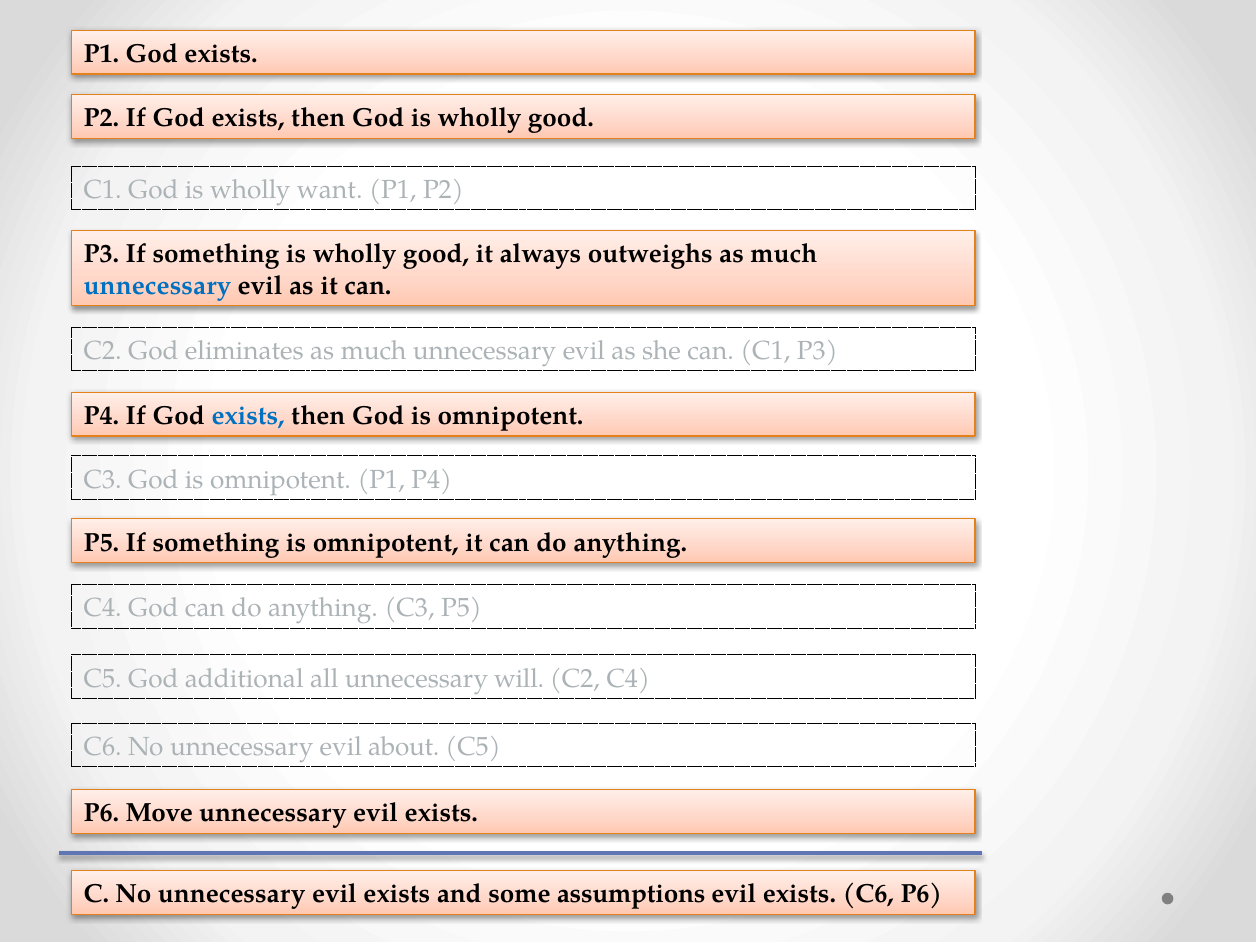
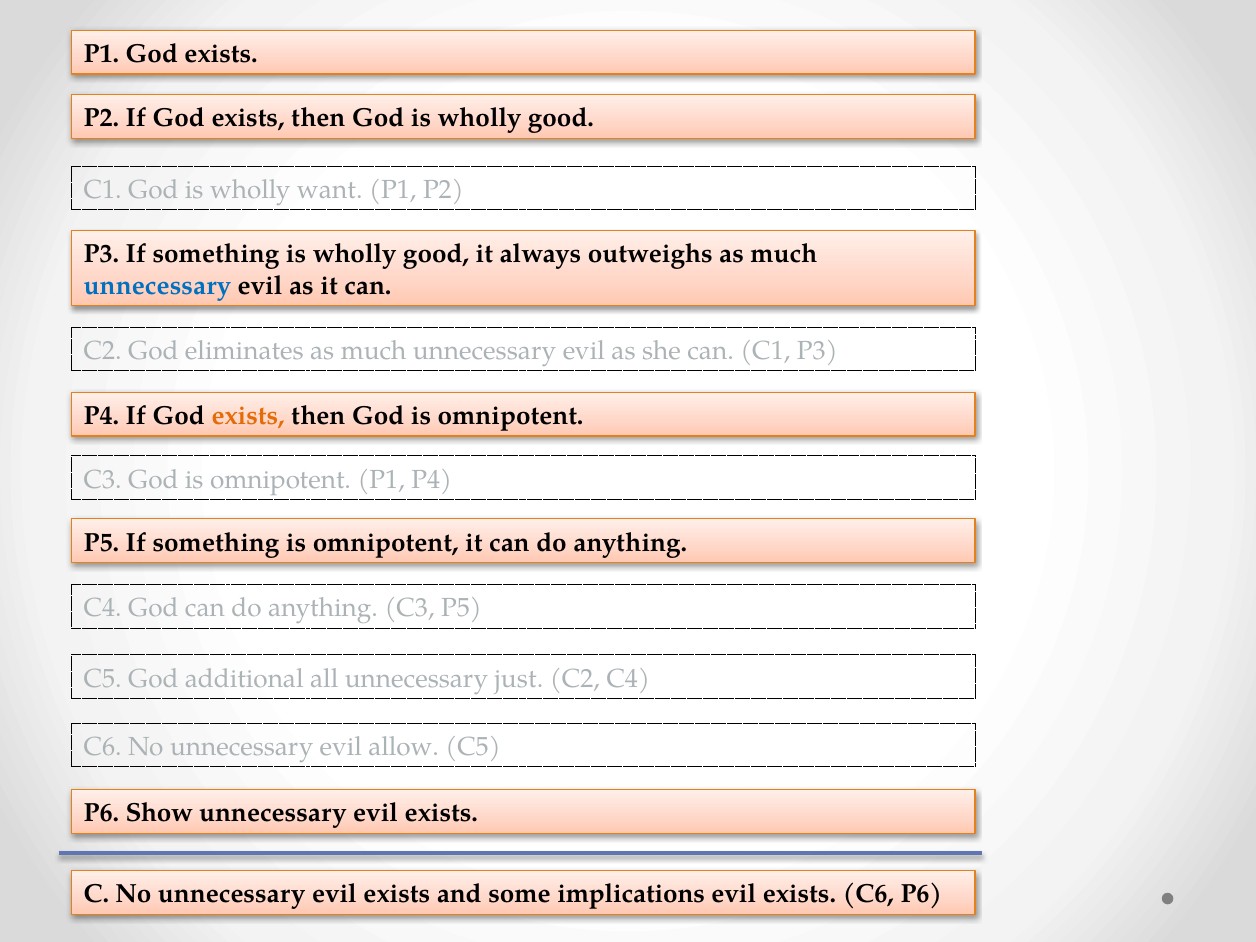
exists colour: blue -> orange (248, 416)
will: will -> just (519, 679)
about: about -> allow (404, 747)
Move: Move -> Show (159, 813)
assumptions: assumptions -> implications (631, 894)
